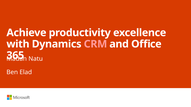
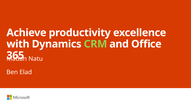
CRM colour: pink -> light green (95, 44)
